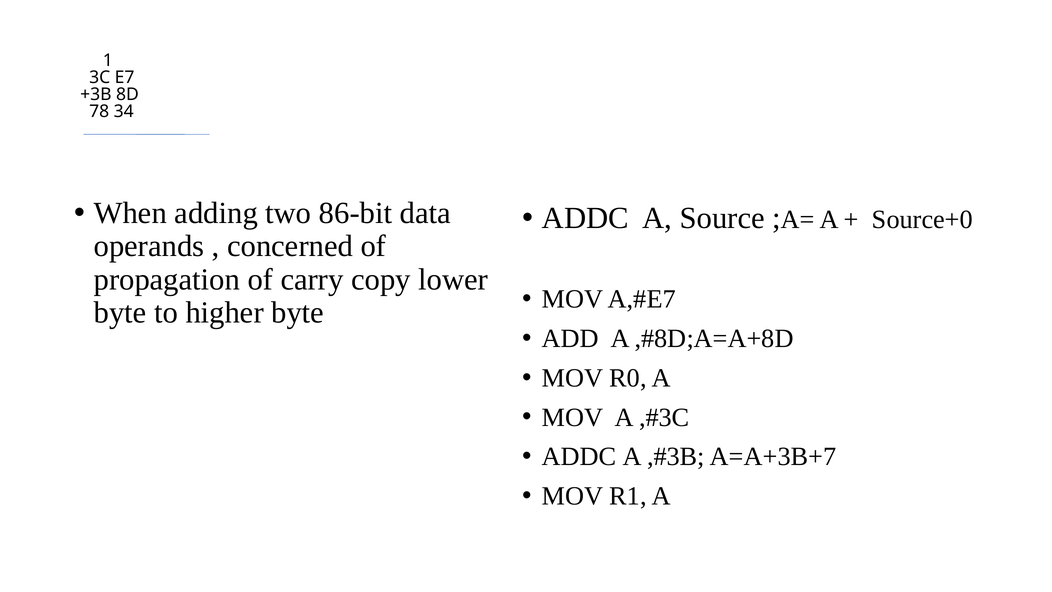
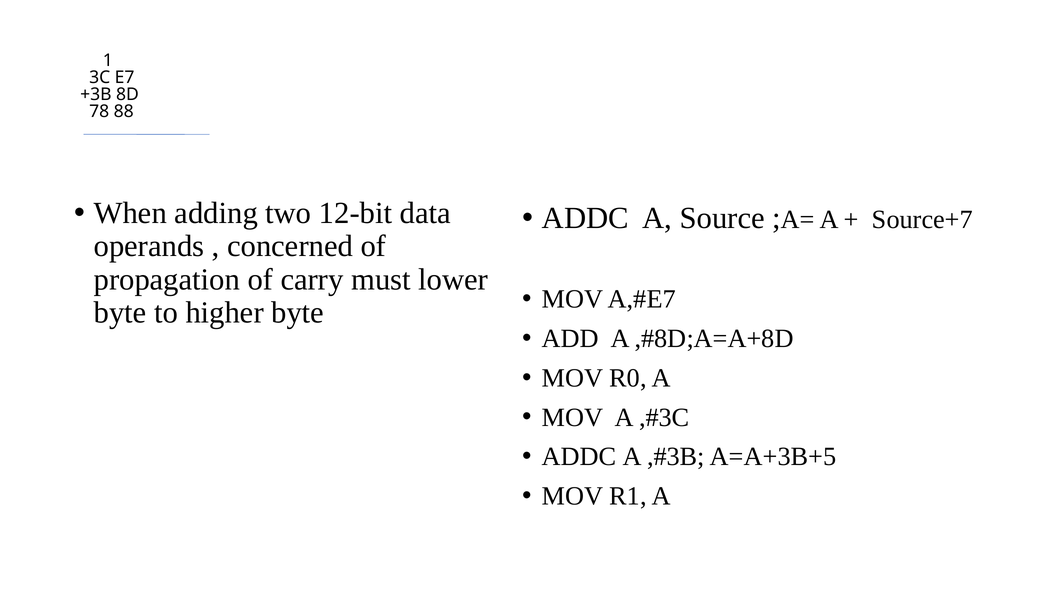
34: 34 -> 88 (124, 112)
86-bit: 86-bit -> 12-bit (356, 213)
Source+0: Source+0 -> Source+7 (922, 219)
copy: copy -> must (381, 279)
A=A+3B+7: A=A+3B+7 -> A=A+3B+5 (773, 457)
